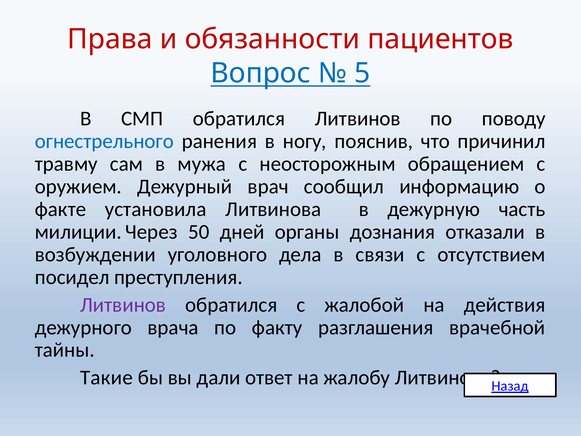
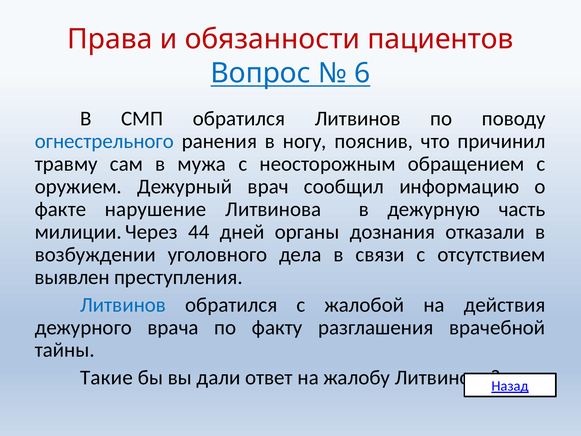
5: 5 -> 6 (362, 73)
установила: установила -> нарушение (156, 209)
50: 50 -> 44 (199, 232)
посидел: посидел -> выявлен (72, 277)
Литвинов colour: purple -> blue (123, 305)
